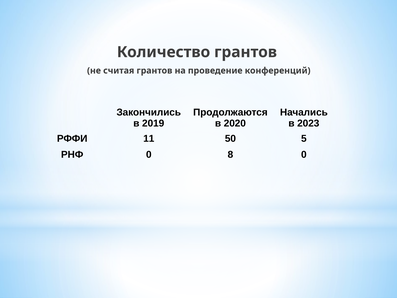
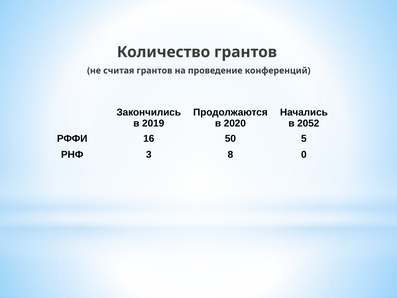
2023: 2023 -> 2052 (308, 123)
11: 11 -> 16 (149, 138)
РНФ 0: 0 -> 3 (149, 154)
